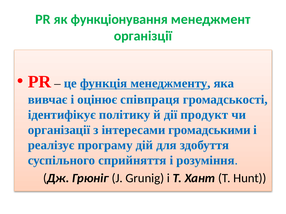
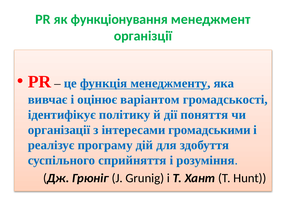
співпраця: співпраця -> варіантом (150, 100)
продукт: продукт -> поняття (204, 115)
